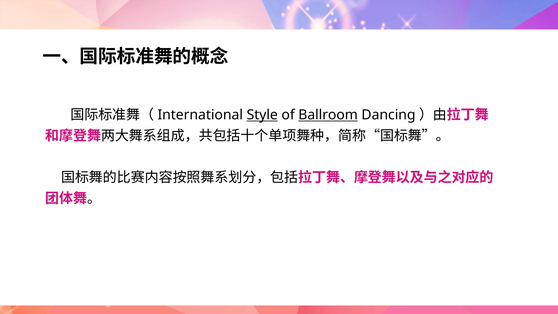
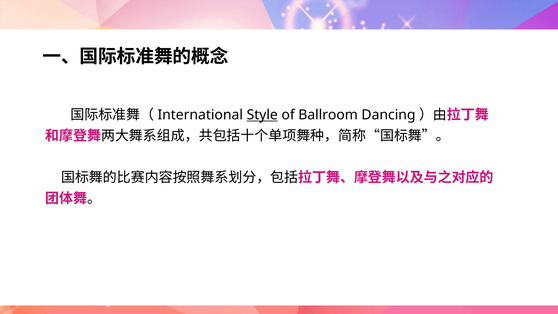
Ballroom underline: present -> none (328, 115)
